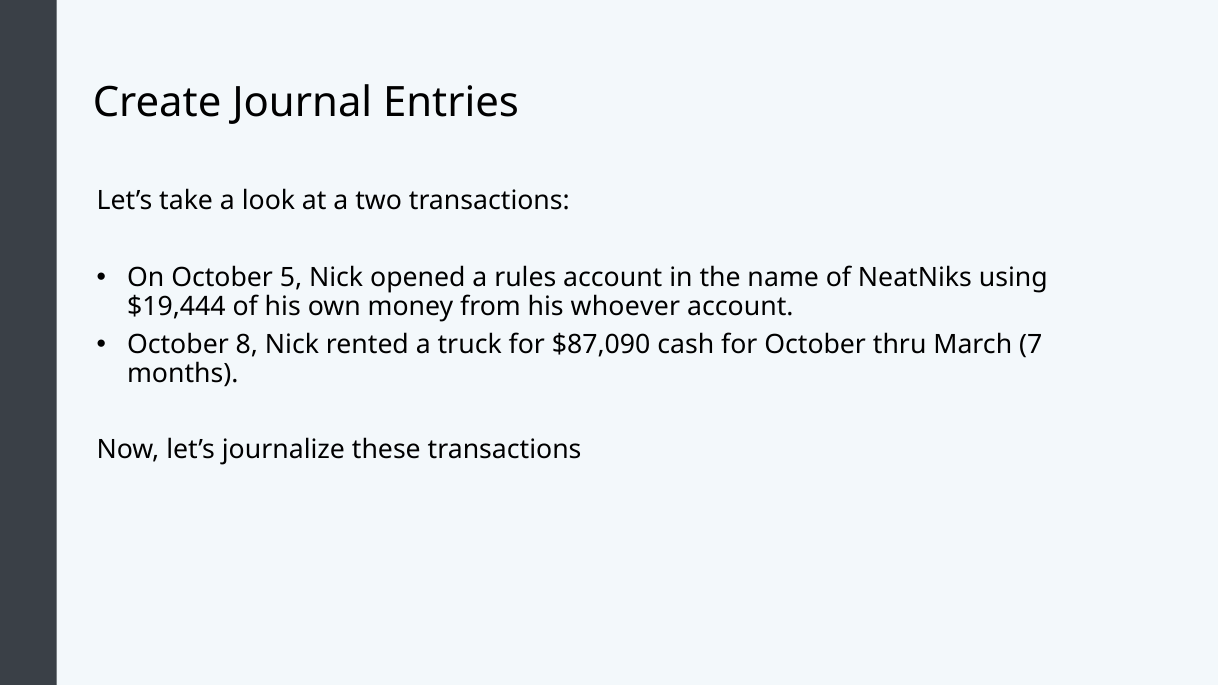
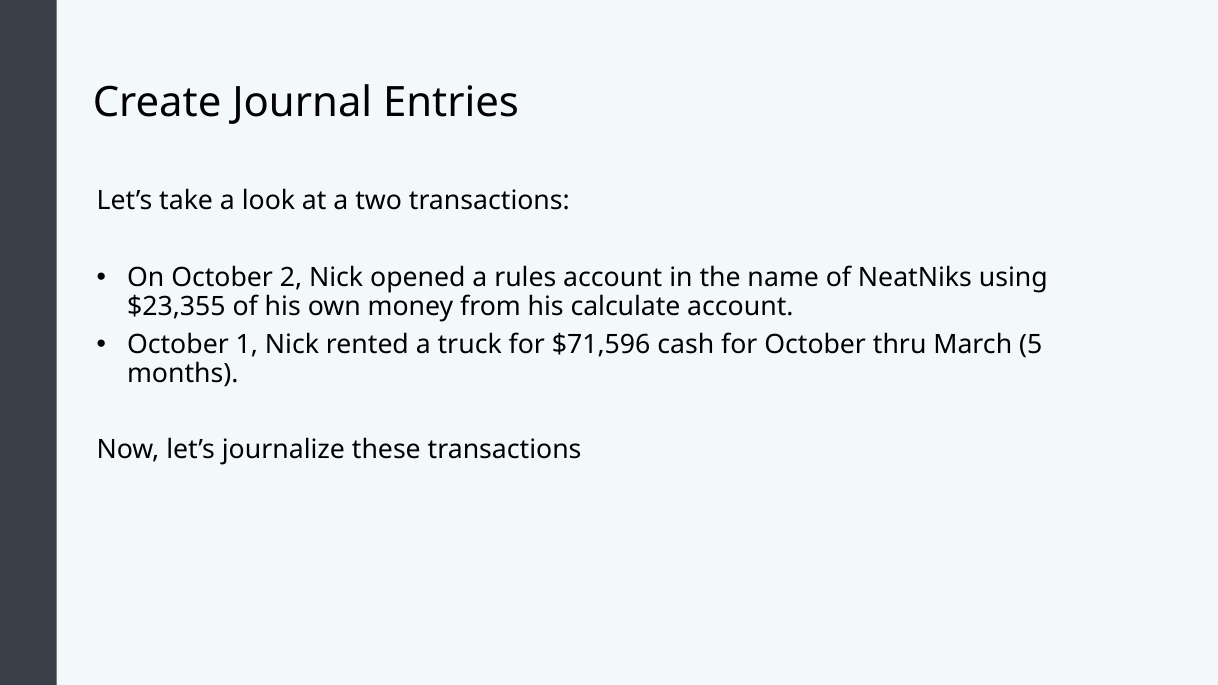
5: 5 -> 2 (291, 278)
$19,444: $19,444 -> $23,355 (176, 307)
whoever: whoever -> calculate (625, 307)
8: 8 -> 1 (247, 345)
$87,090: $87,090 -> $71,596 (601, 345)
7: 7 -> 5 (1031, 345)
